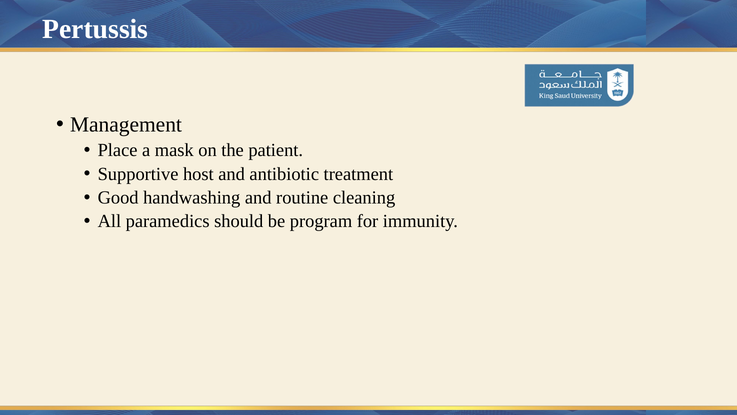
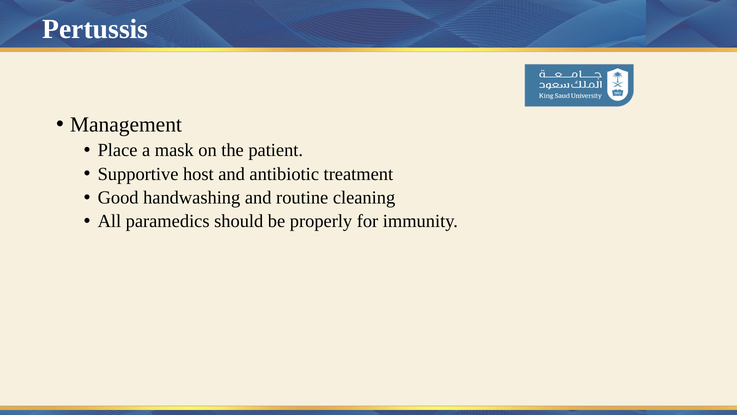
program: program -> properly (321, 221)
